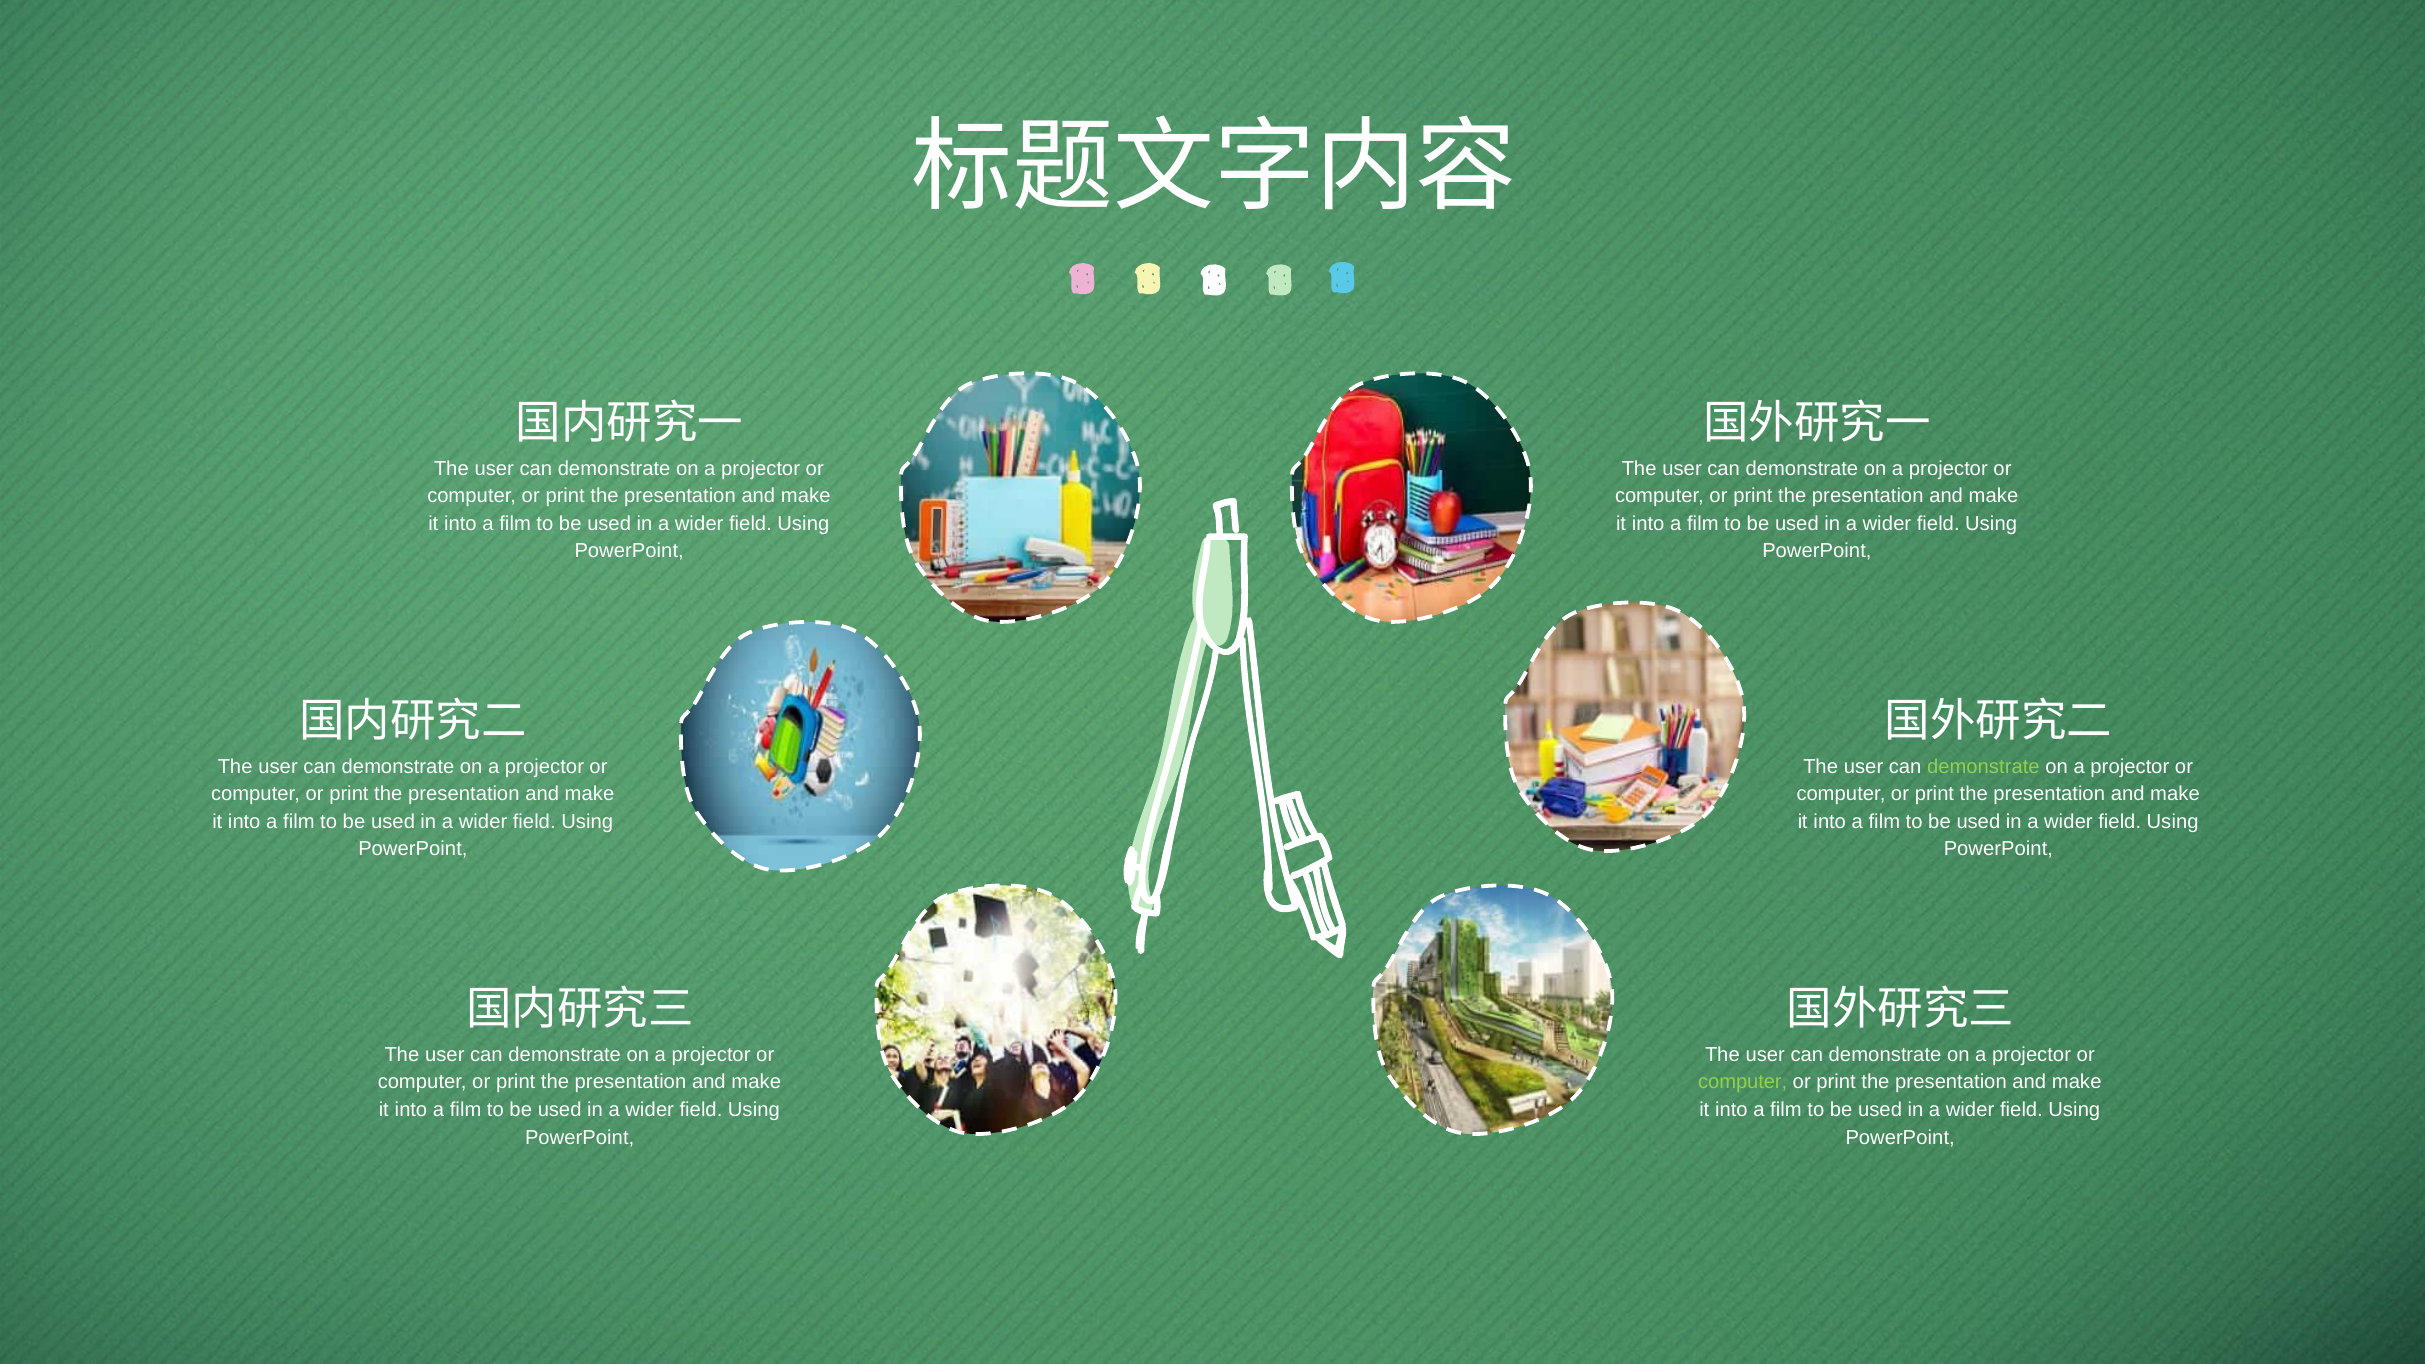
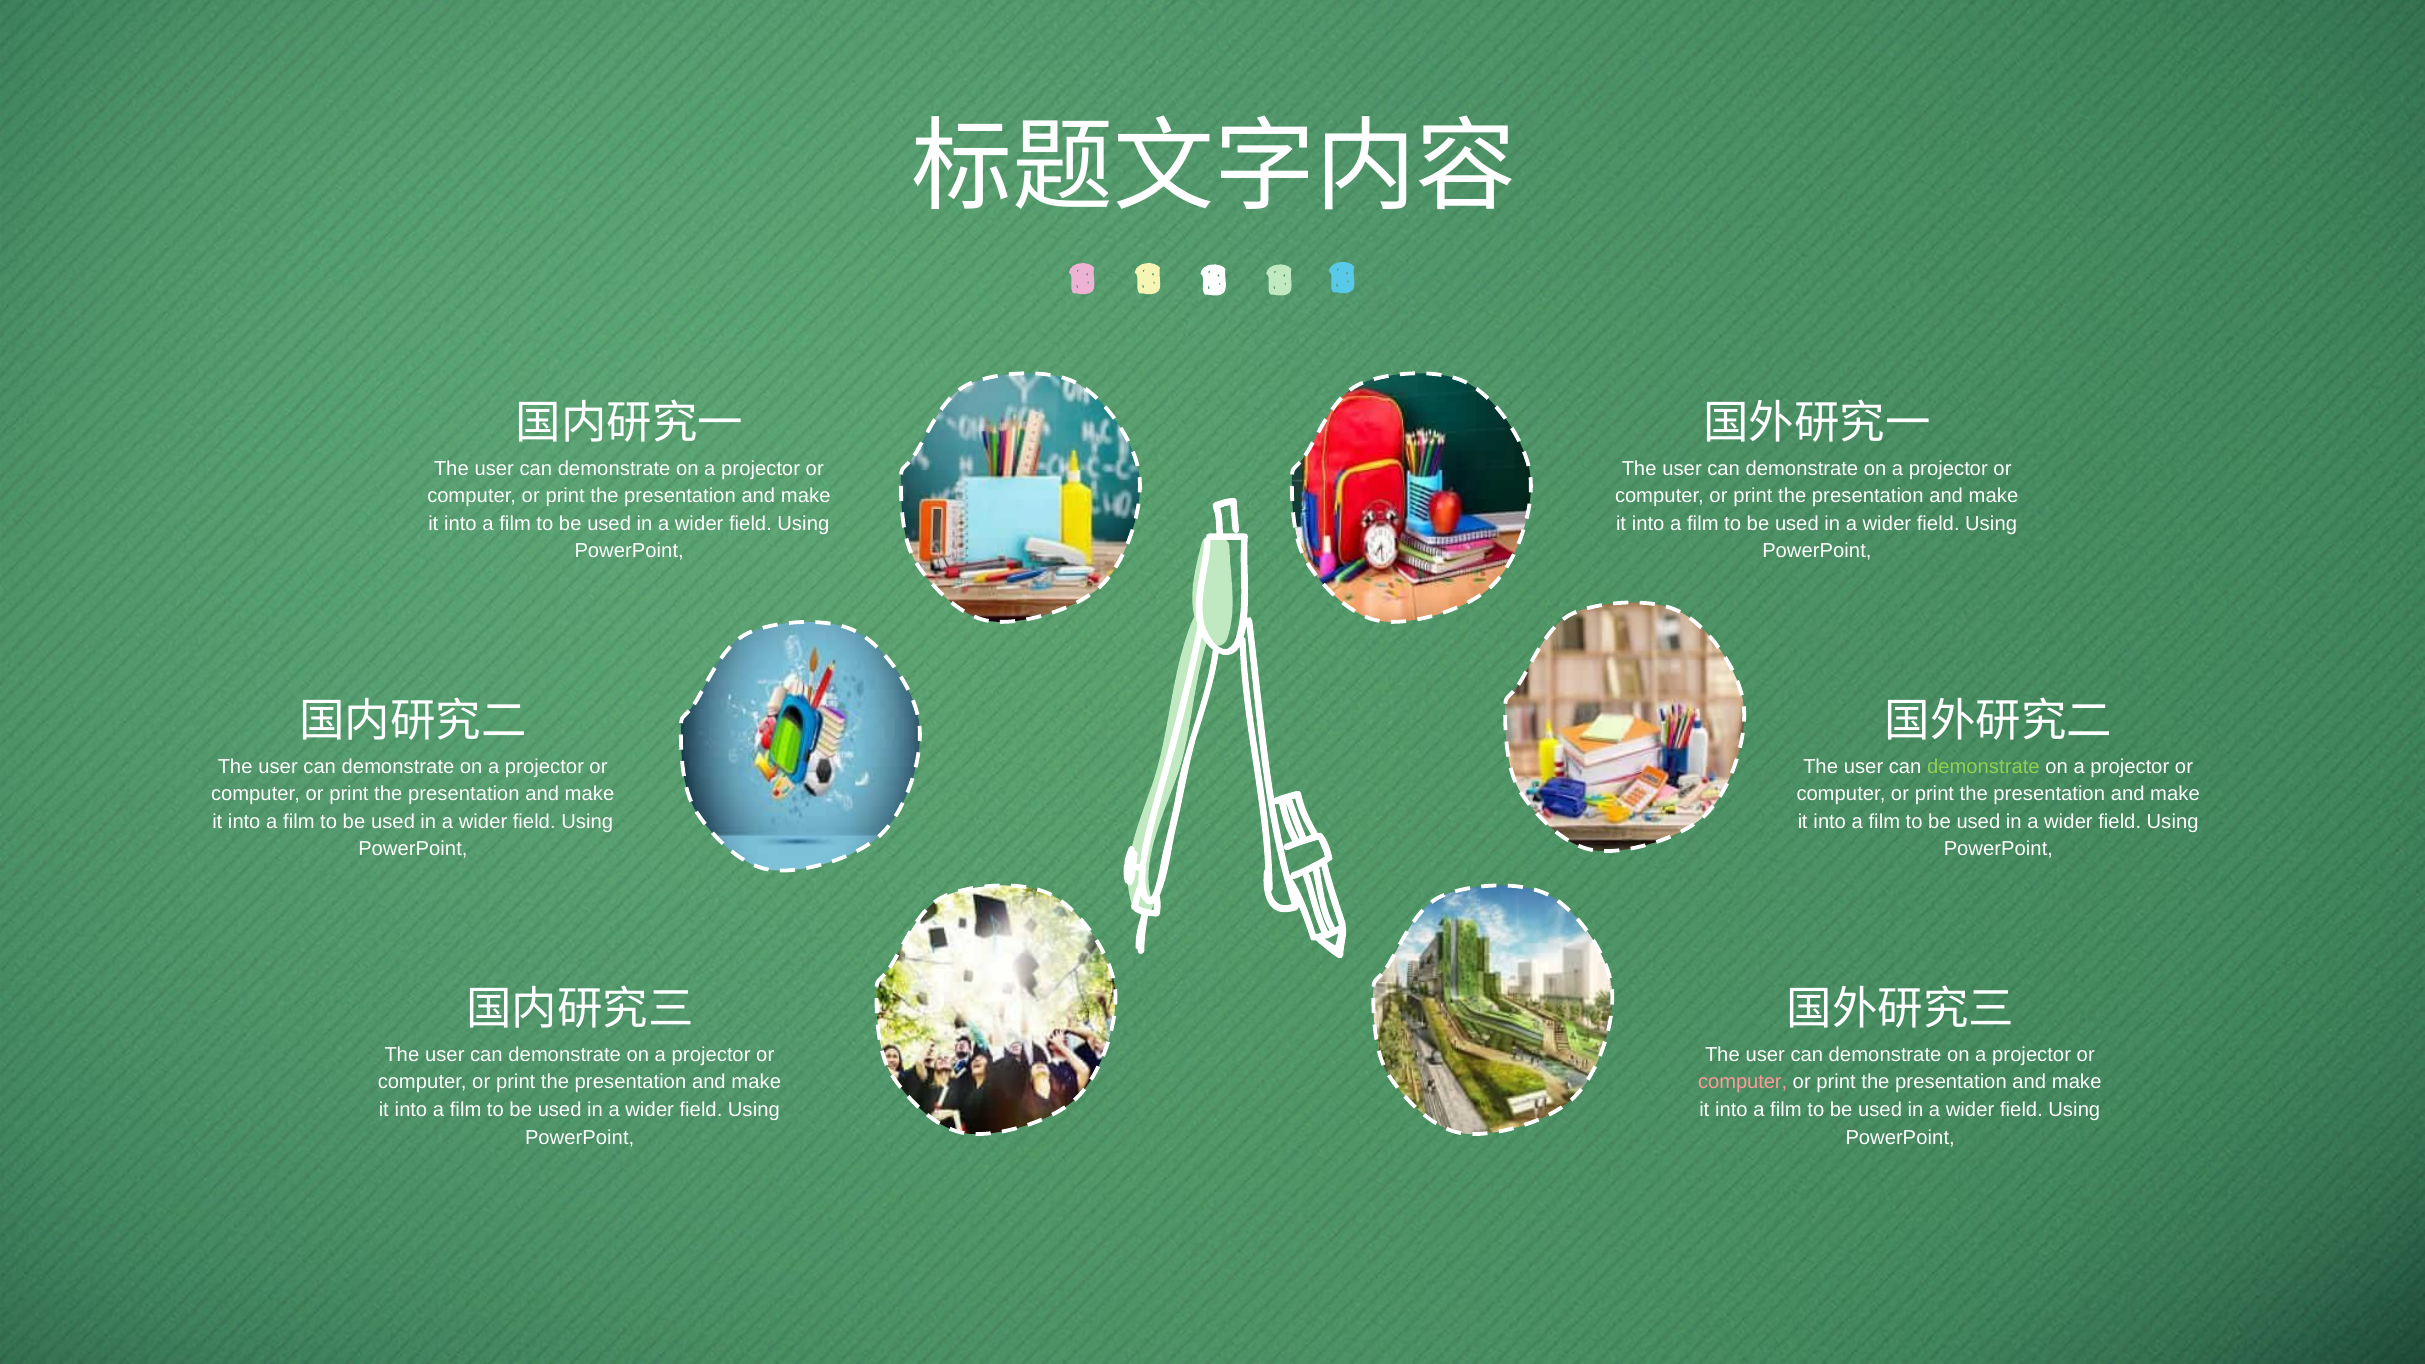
computer colour: light green -> pink (1743, 1082)
